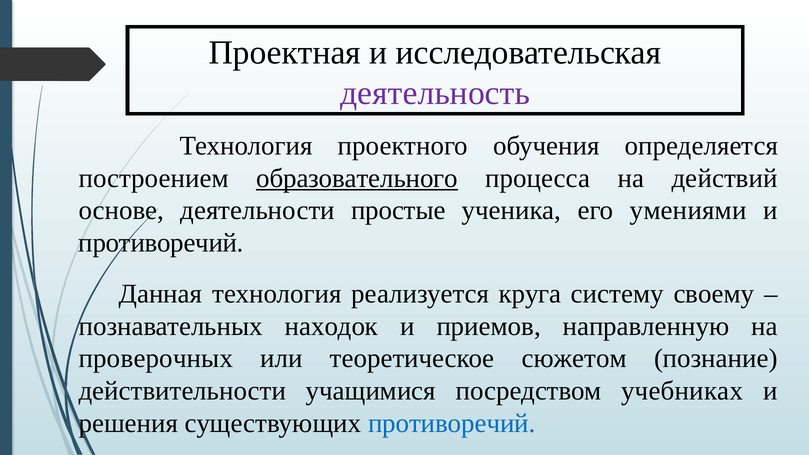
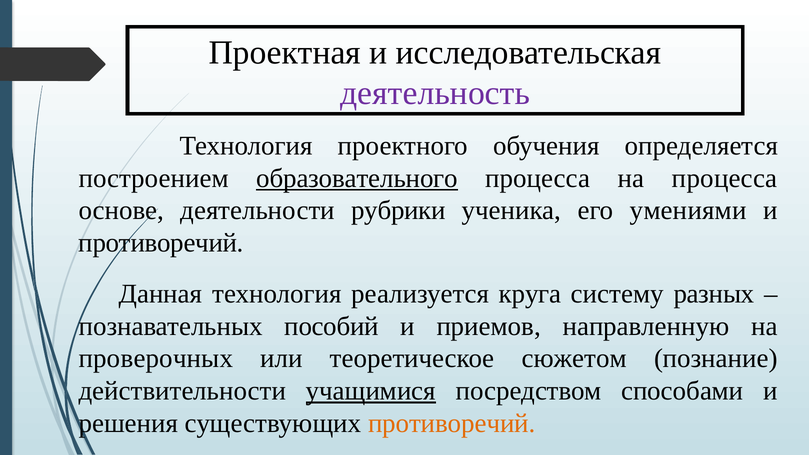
на действий: действий -> процесса (725, 178)
простые: простые -> рубрики (398, 211)
своему: своему -> разных (714, 294)
находок: находок -> пособий (332, 326)
учащимися underline: none -> present (371, 391)
учебниках: учебниках -> способами (682, 391)
противоречий colour: blue -> orange (452, 423)
